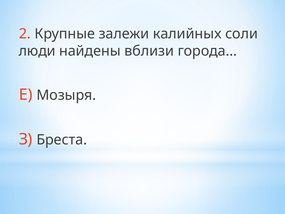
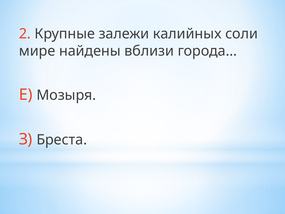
люди: люди -> мире (37, 51)
